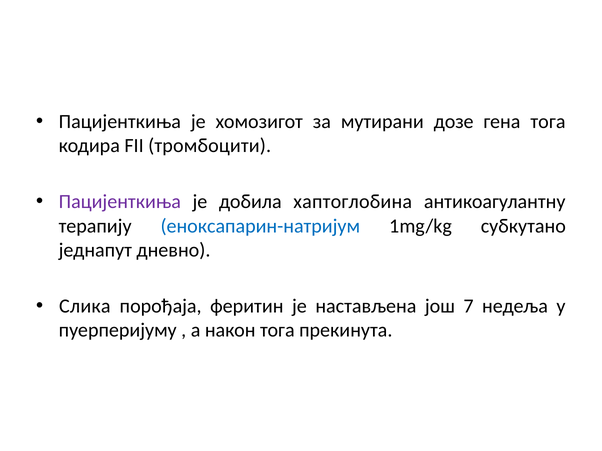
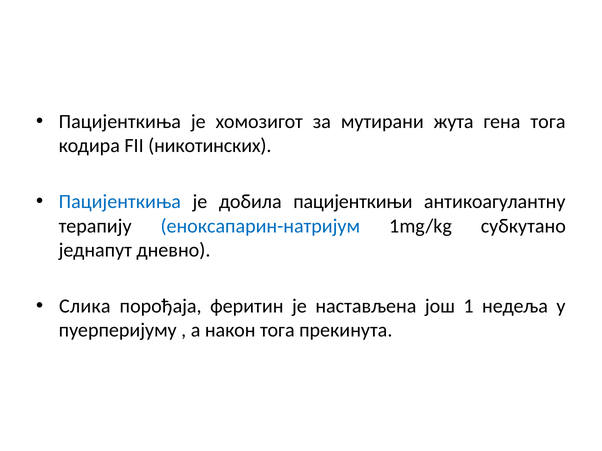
дозе: дозе -> жута (454, 122)
тромбоцити: тромбоцити -> никотинских (210, 146)
Пацијенткиња colour: purple -> blue (120, 202)
хаптоглобина: хаптоглобина -> пацијенткињи (353, 202)
7: 7 -> 1 (468, 306)
